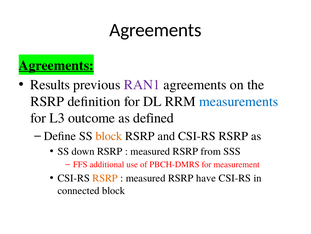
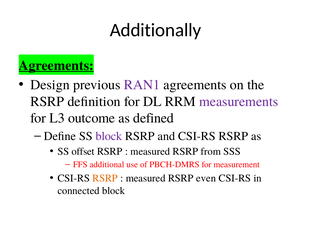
Agreements: Agreements -> Additionally (155, 30)
Results: Results -> Design (50, 85)
measurements colour: blue -> purple (239, 101)
block colour: orange -> purple (109, 136)
down: down -> offset (83, 151)
have: have -> even (206, 178)
